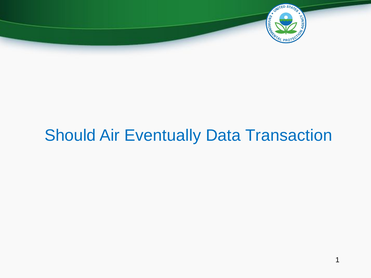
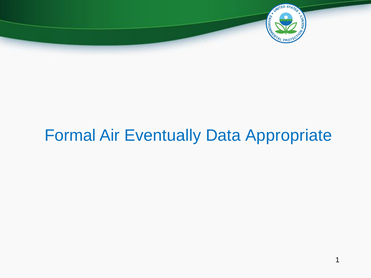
Should: Should -> Formal (70, 136)
Transaction: Transaction -> Appropriate (289, 136)
